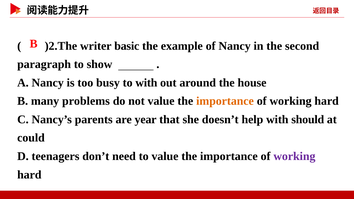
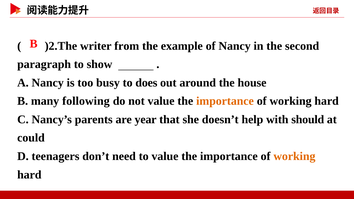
basic: basic -> from (127, 46)
to with: with -> does (146, 83)
problems: problems -> following (86, 101)
working colour: purple -> orange (294, 156)
